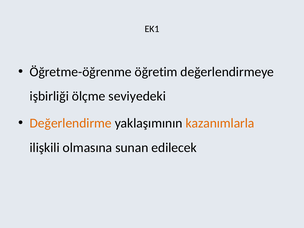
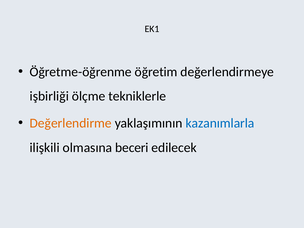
seviyedeki: seviyedeki -> tekniklerle (137, 96)
kazanımlarla colour: orange -> blue (220, 123)
sunan: sunan -> beceri (132, 148)
